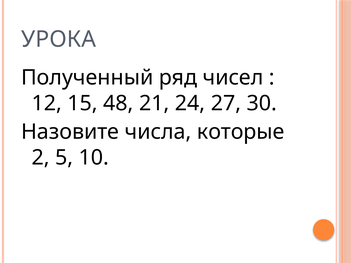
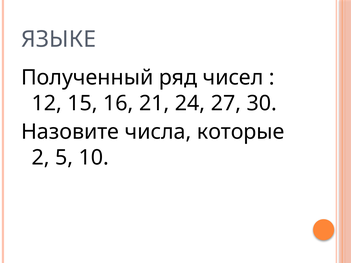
УРОКА: УРОКА -> ЯЗЫКЕ (59, 39)
48: 48 -> 16 (118, 103)
